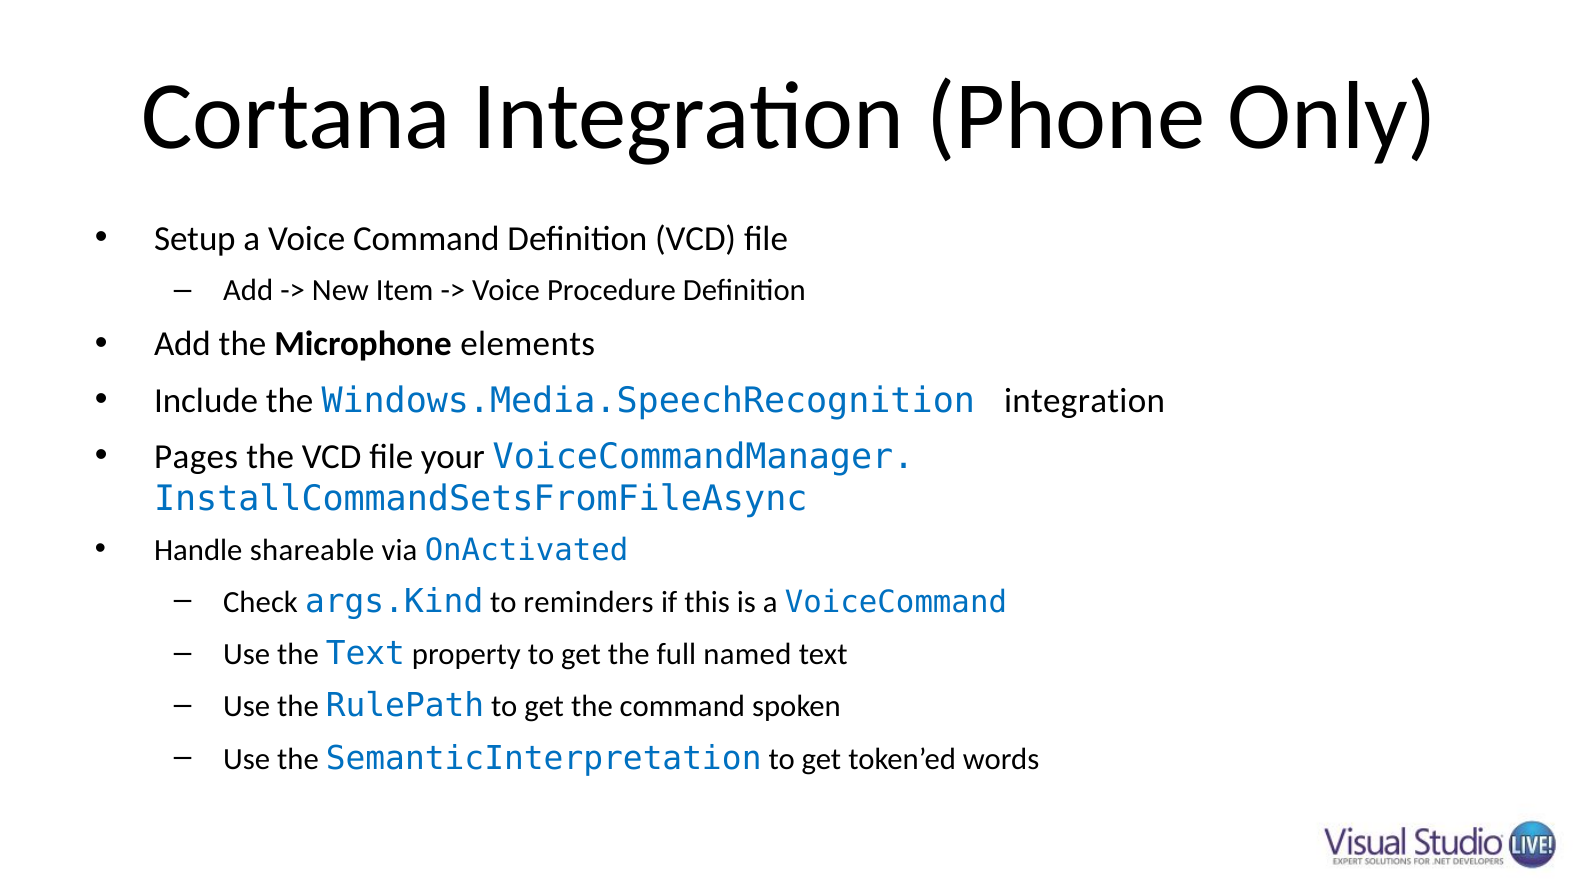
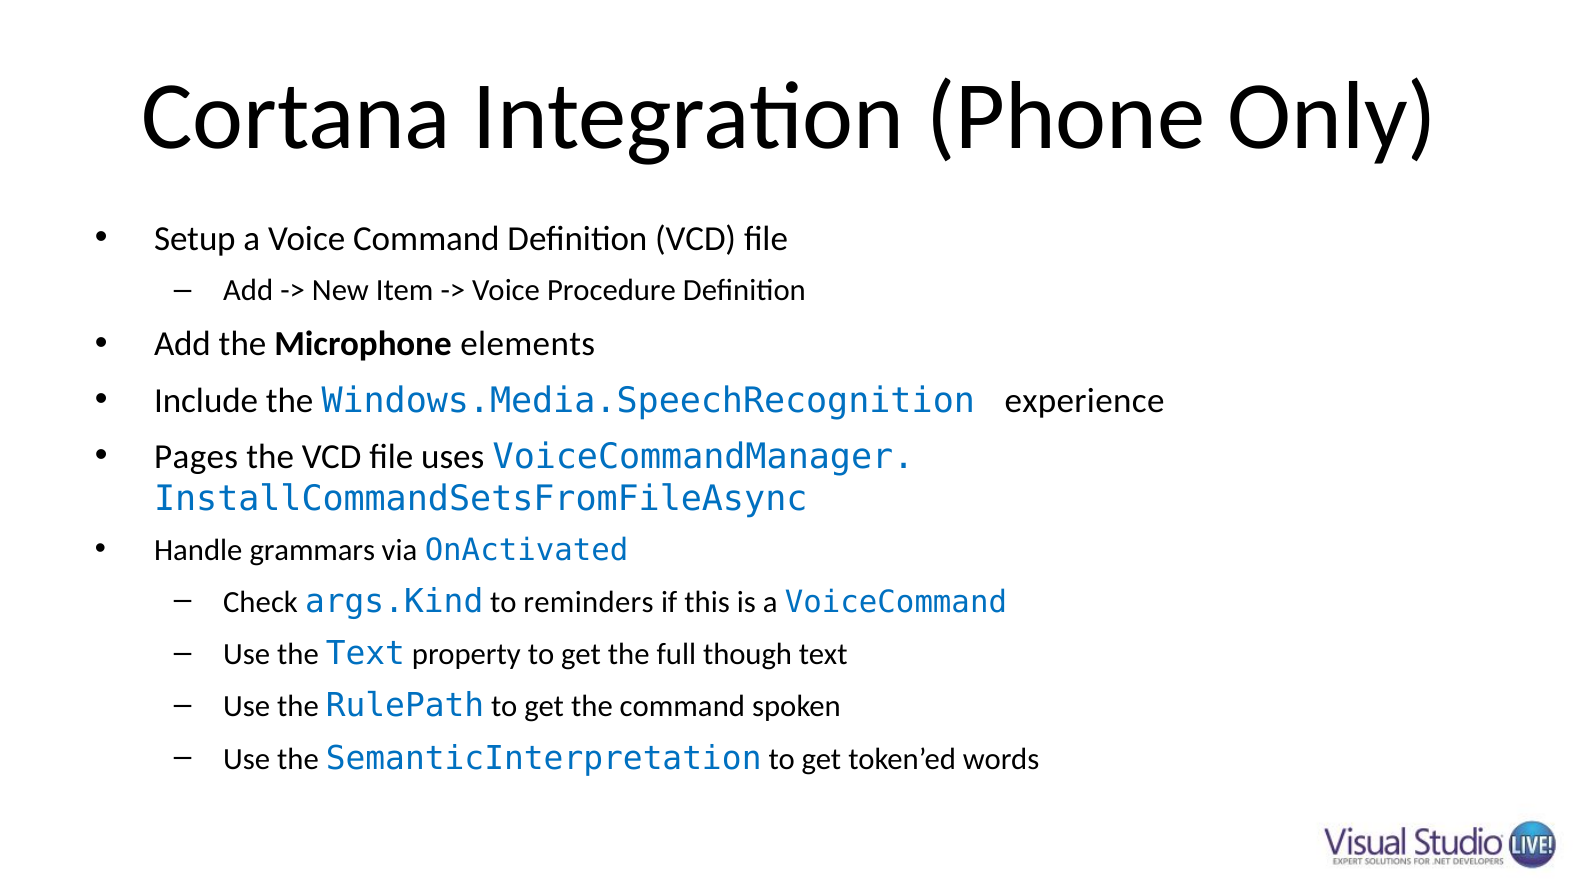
Windows.Media.SpeechRecognition integration: integration -> experience (1085, 400)
your: your -> uses (453, 457)
shareable: shareable -> grammars (312, 550)
named: named -> though (748, 654)
